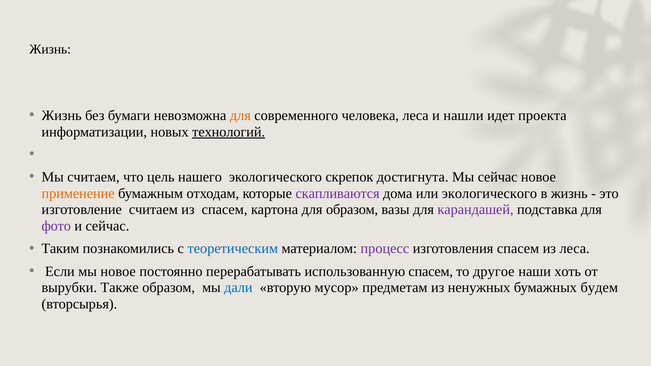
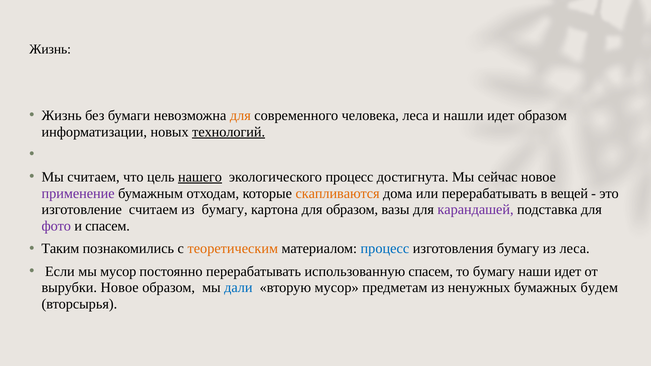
идет проекта: проекта -> образом (543, 115)
нашего underline: none -> present (200, 177)
экологического скрепок: скрепок -> процесс (349, 177)
применение colour: orange -> purple (78, 193)
скапливаются colour: purple -> orange (338, 193)
или экологического: экологического -> перерабатывать (489, 193)
в жизнь: жизнь -> вещей (569, 193)
из спасем: спасем -> бумагу (225, 210)
и сейчас: сейчас -> спасем (108, 226)
теоретическим colour: blue -> orange (233, 249)
процесс colour: purple -> blue (385, 249)
изготовления спасем: спасем -> бумагу (518, 249)
мы новое: новое -> мусор (118, 271)
то другое: другое -> бумагу (494, 271)
наши хоть: хоть -> идет (568, 271)
вырубки Также: Также -> Новое (120, 288)
